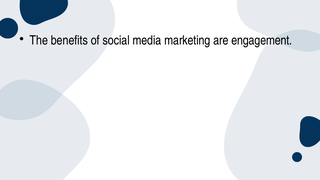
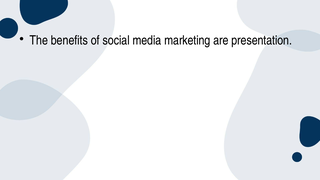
engagement: engagement -> presentation (262, 40)
